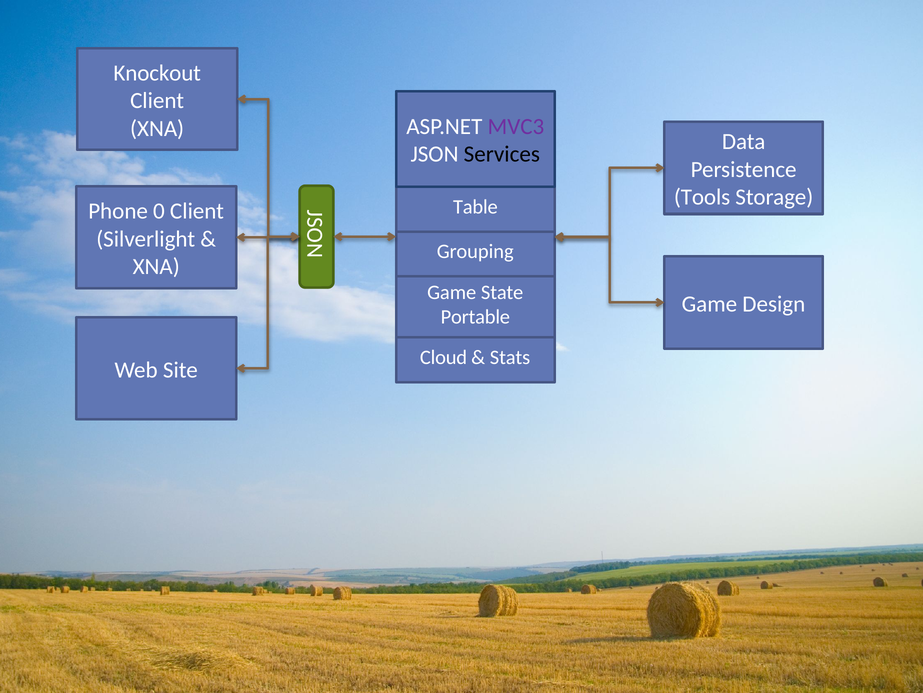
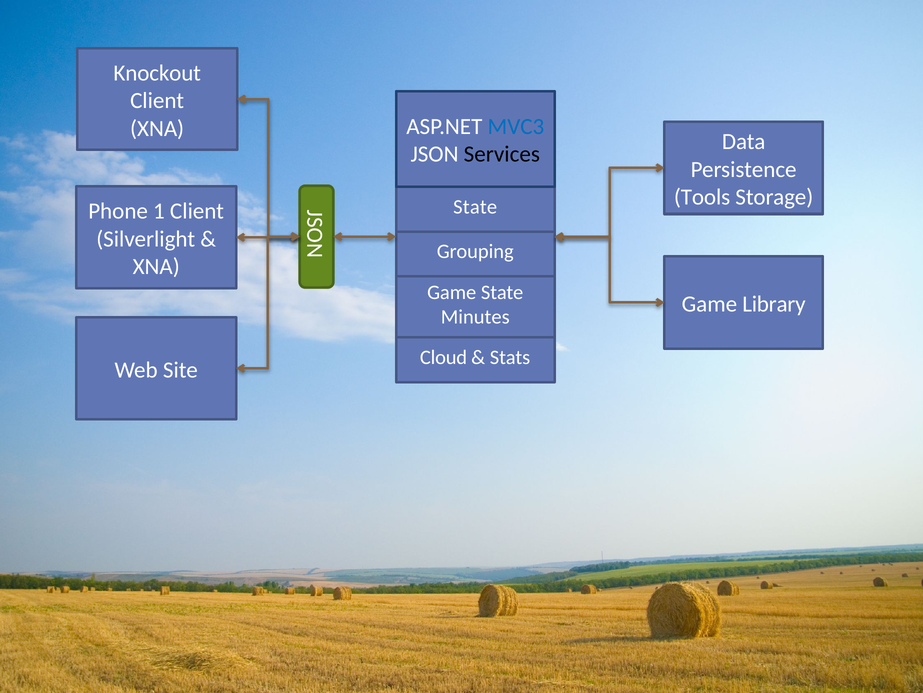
MVC3 colour: purple -> blue (516, 126)
Table: Table -> State (475, 207)
0: 0 -> 1 (159, 211)
Design: Design -> Library (774, 304)
Portable: Portable -> Minutes (475, 317)
